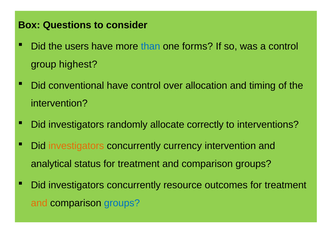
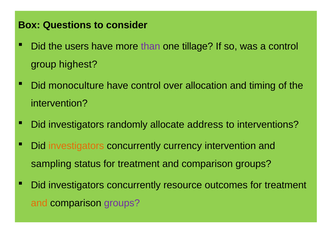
than colour: blue -> purple (151, 46)
forms: forms -> tillage (198, 46)
conventional: conventional -> monoculture (76, 85)
correctly: correctly -> address (205, 125)
analytical: analytical -> sampling (51, 164)
groups colour: blue -> purple (122, 203)
